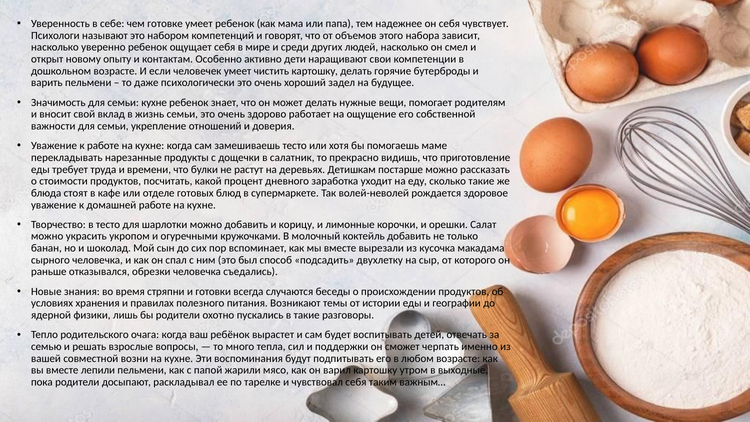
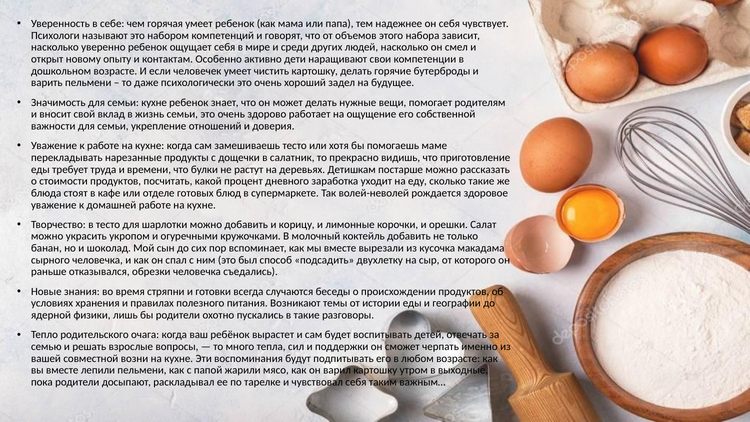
готовке: готовке -> горячая (165, 24)
